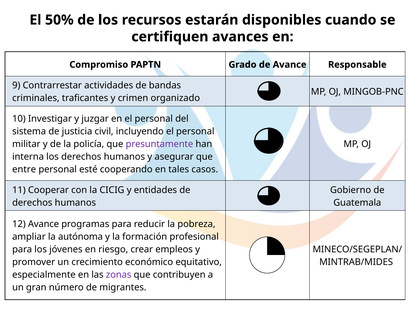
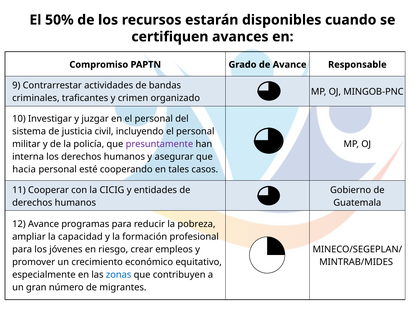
entre: entre -> hacia (24, 169)
autónoma: autónoma -> capacidad (80, 237)
zonas colour: purple -> blue (119, 275)
